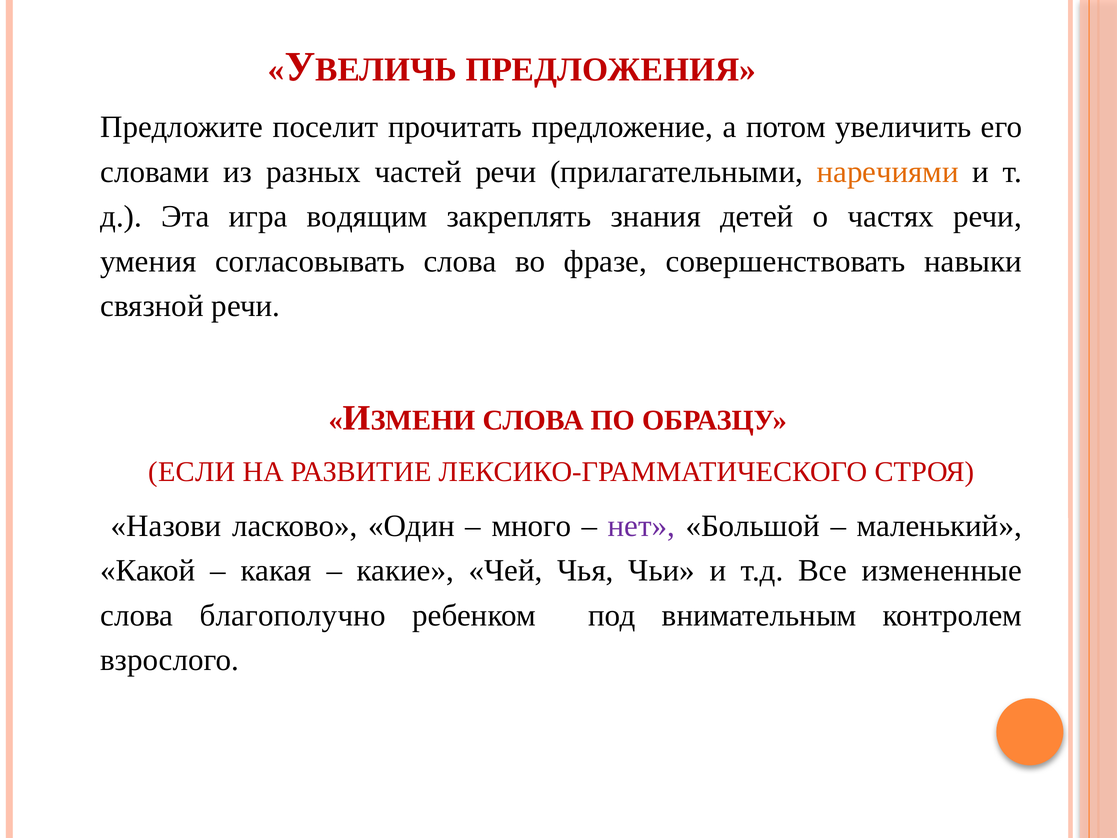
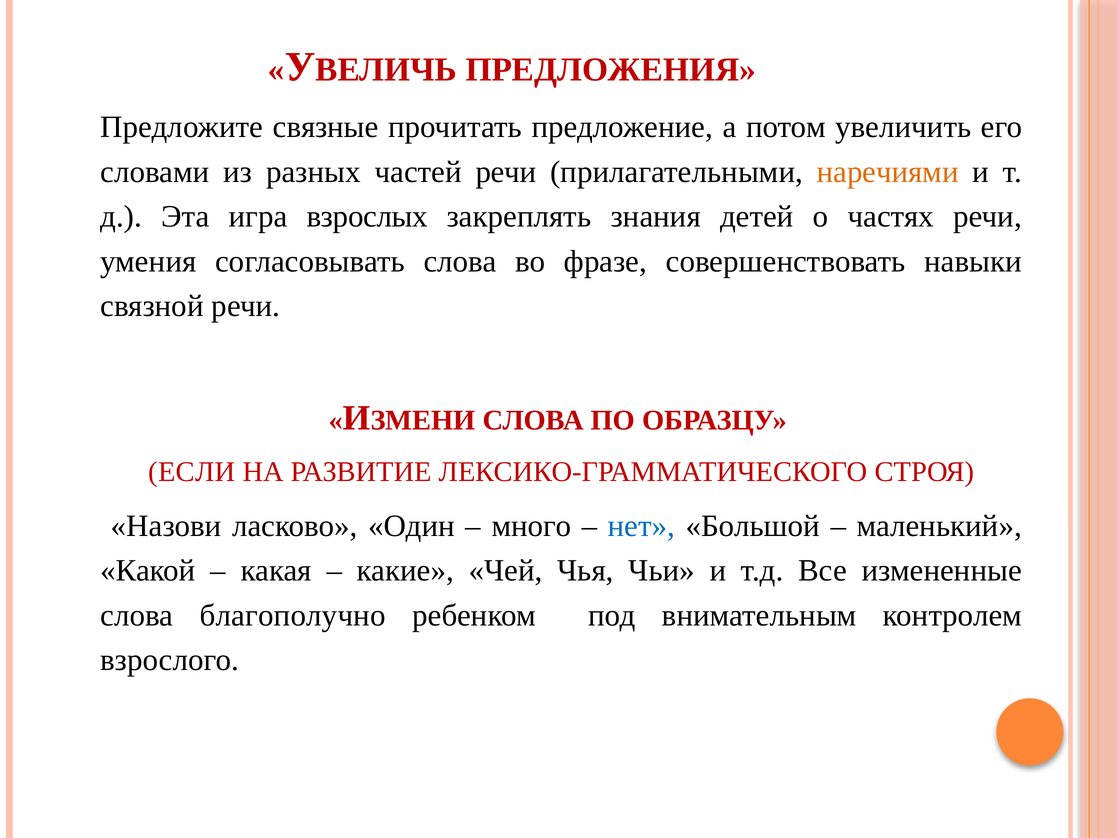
поселит: поселит -> связные (326, 127)
водящим: водящим -> взрослых (367, 216)
нет colour: purple -> blue (641, 526)
